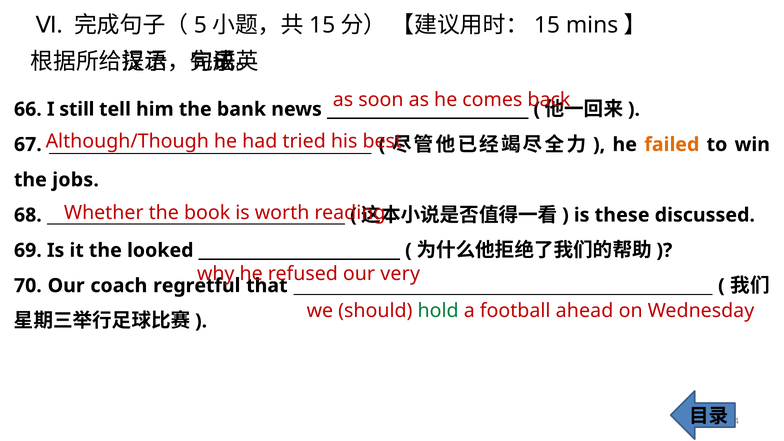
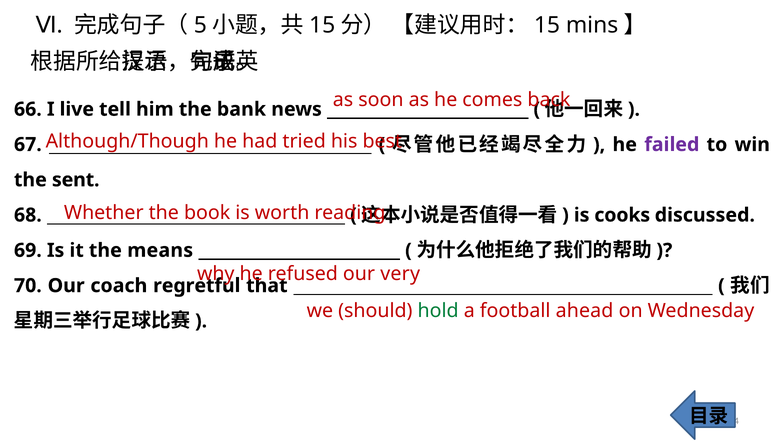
still: still -> live (77, 109)
failed colour: orange -> purple (672, 145)
jobs: jobs -> sent (76, 180)
these: these -> cooks (622, 215)
looked: looked -> means (160, 250)
